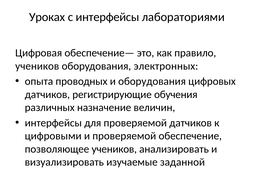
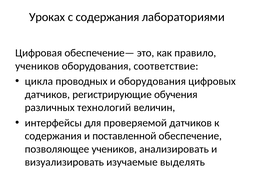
с интерфейсы: интерфейсы -> содержания (108, 17)
электронных: электронных -> соответствие (166, 66)
опыта: опыта -> цикла (39, 82)
назначение: назначение -> технологий (104, 108)
цифровыми: цифровыми -> содержания (53, 136)
и проверяемой: проверяемой -> поставленной (124, 136)
заданной: заданной -> выделять (182, 163)
